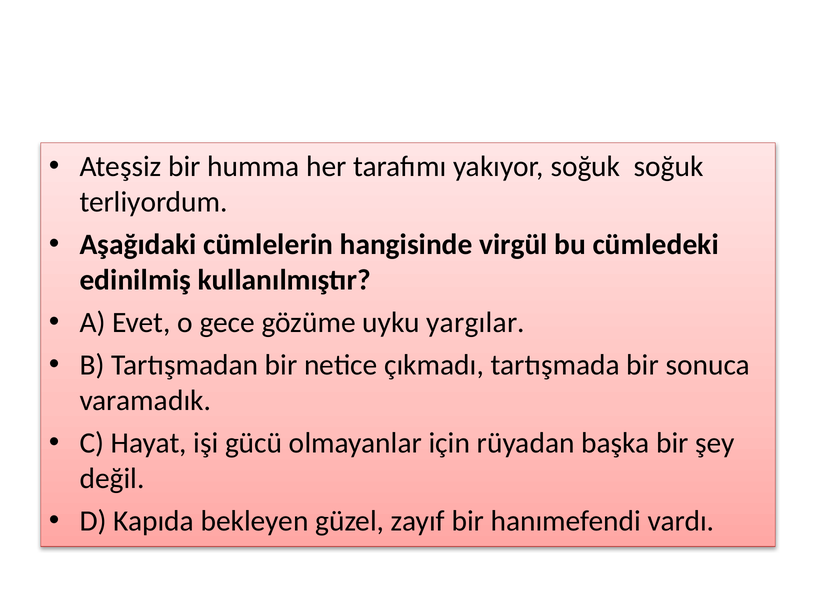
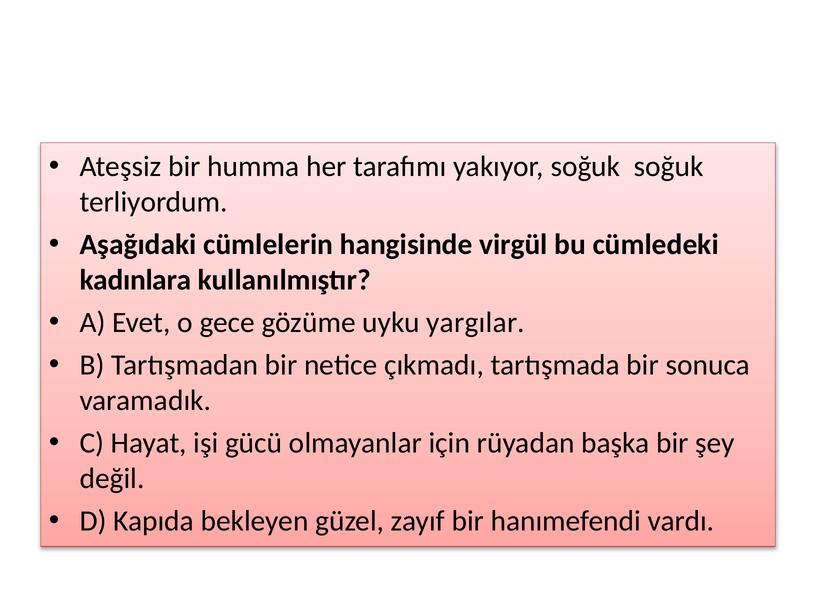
edinilmiş: edinilmiş -> kadınlara (135, 280)
